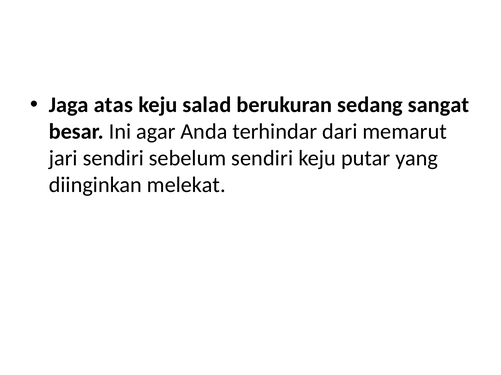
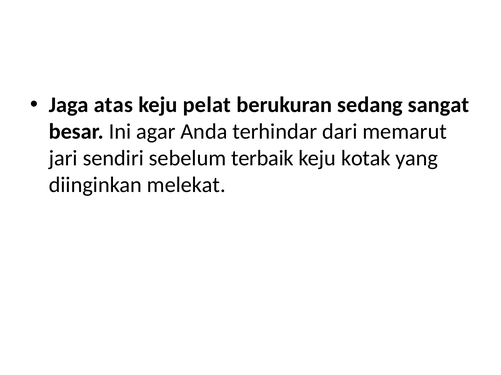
salad: salad -> pelat (207, 105)
sebelum sendiri: sendiri -> terbaik (262, 159)
putar: putar -> kotak (366, 159)
